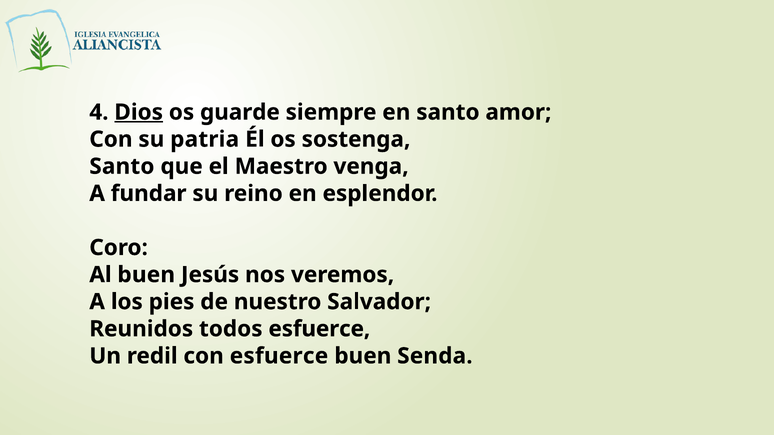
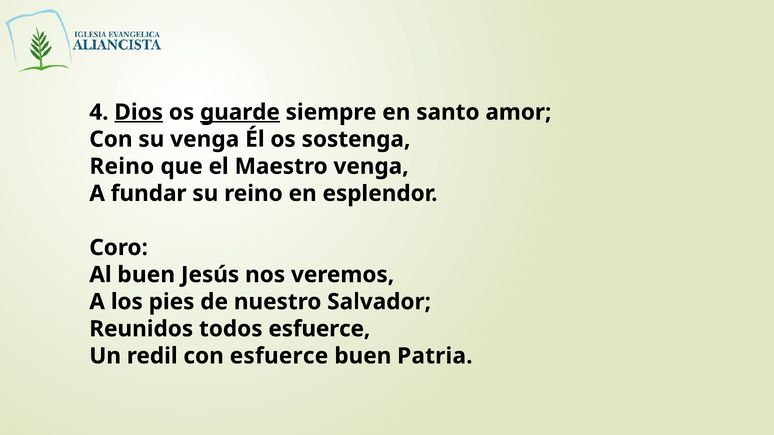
guarde underline: none -> present (240, 112)
su patria: patria -> venga (205, 139)
Santo: Santo -> Reino (122, 167)
Senda: Senda -> Patria (435, 356)
